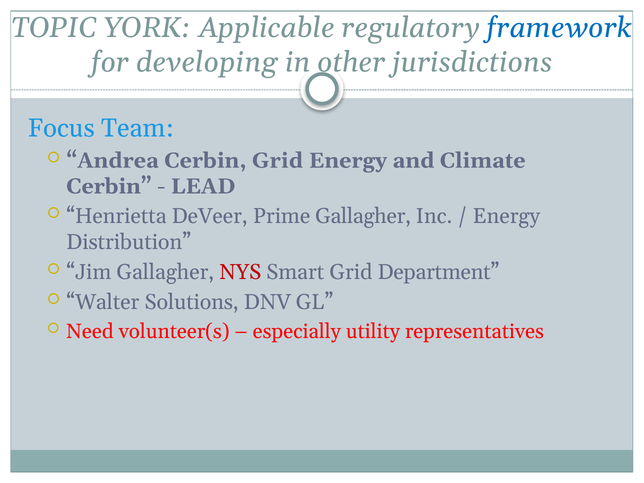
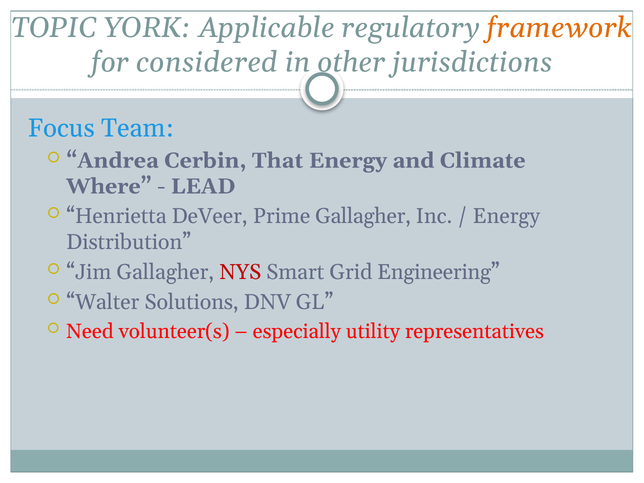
framework colour: blue -> orange (559, 28)
developing: developing -> considered (207, 62)
Cerbin Grid: Grid -> That (278, 161)
Cerbin: Cerbin -> Where (109, 186)
Department: Department -> Engineering (438, 272)
